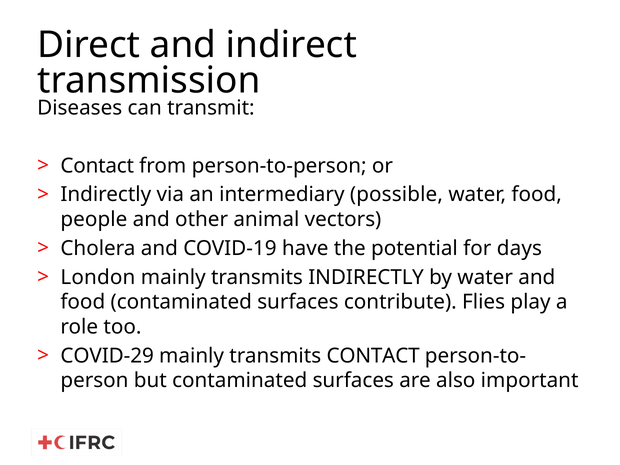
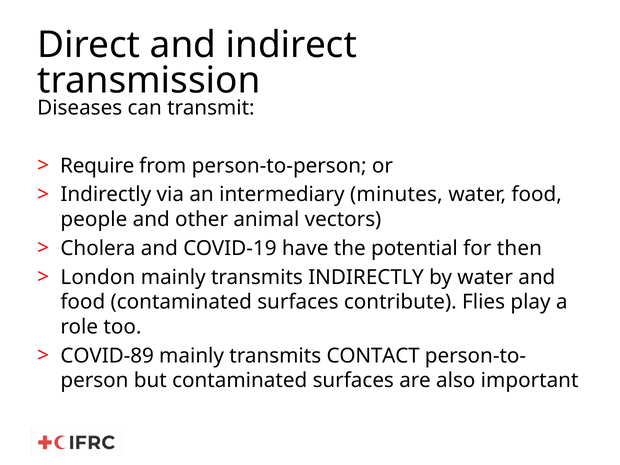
Contact: Contact -> Require (97, 166)
possible: possible -> minutes (396, 195)
days: days -> then (519, 248)
COVID-29: COVID-29 -> COVID-89 (107, 356)
